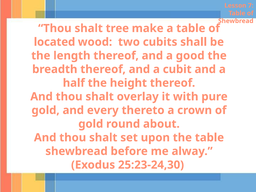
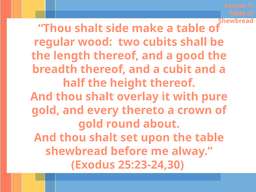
tree: tree -> side (117, 28)
located: located -> regular (54, 42)
